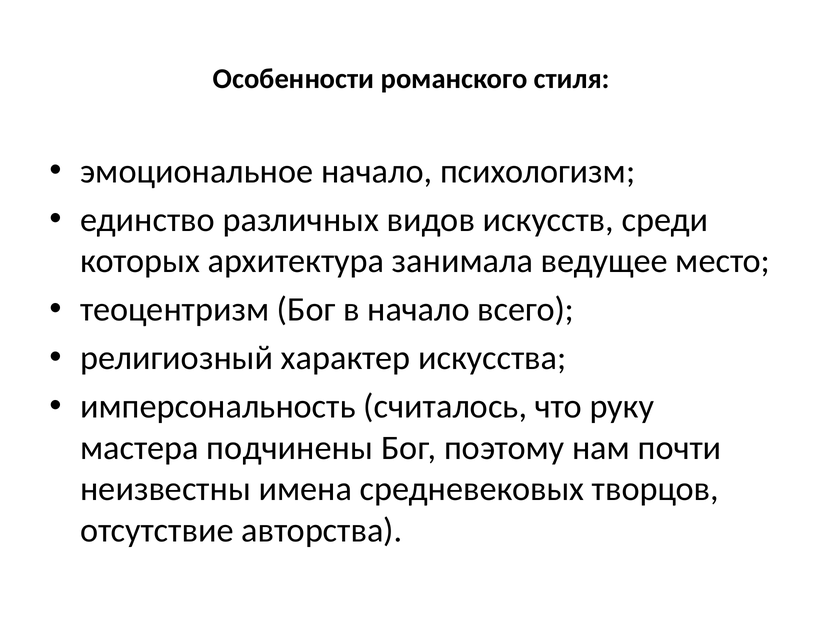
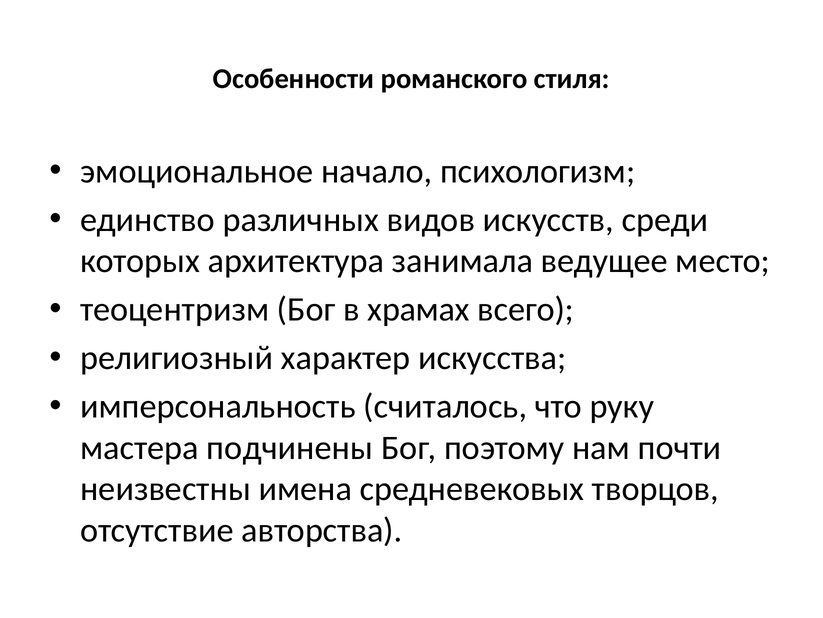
в начало: начало -> храмах (419, 309)
